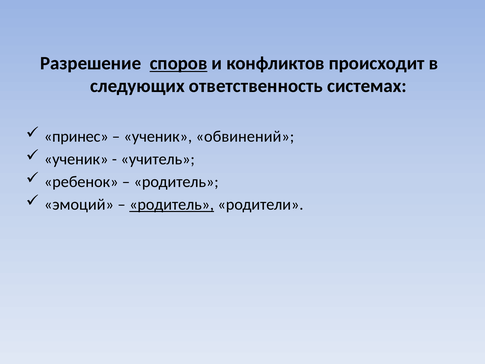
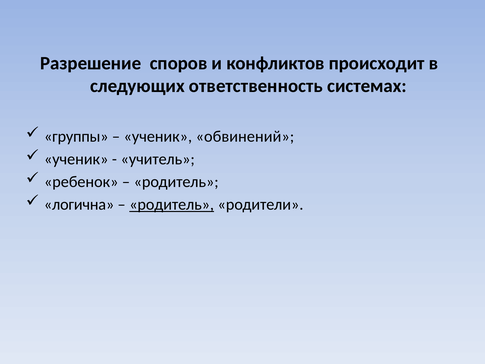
споров underline: present -> none (179, 63)
принес: принес -> группы (76, 136)
эмоций: эмоций -> логична (79, 204)
